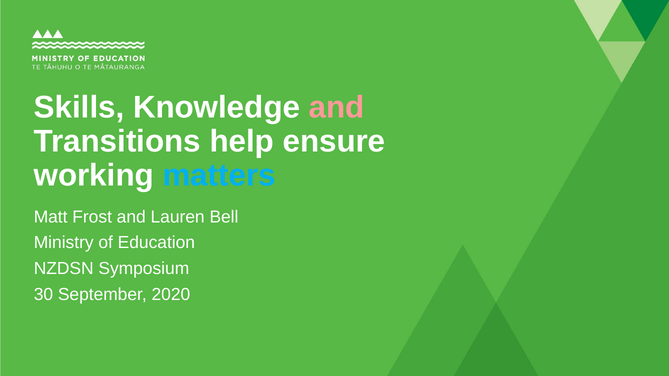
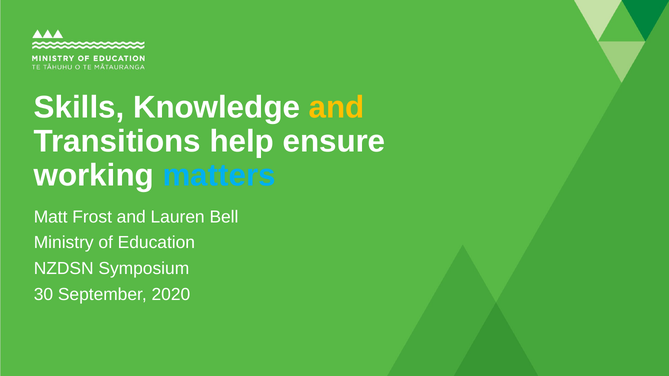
and colour: pink -> yellow (337, 108)
